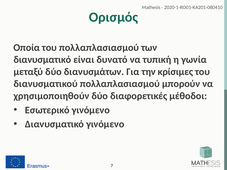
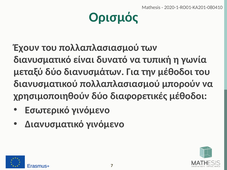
Οποία: Οποία -> Έχουν (27, 48)
την κρίσιμες: κρίσιμες -> μέθοδοι (175, 72)
